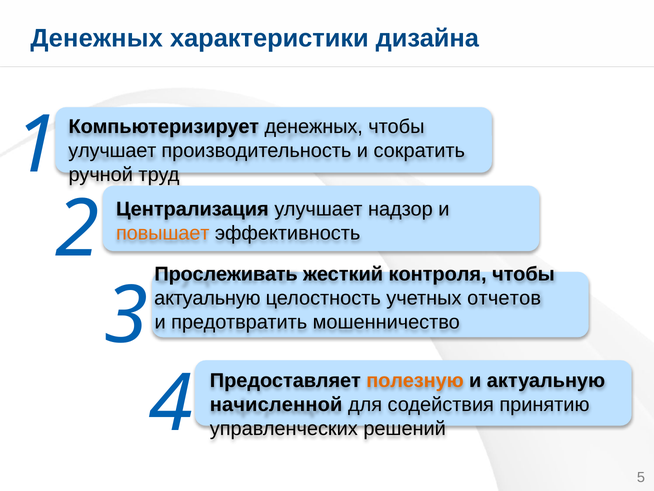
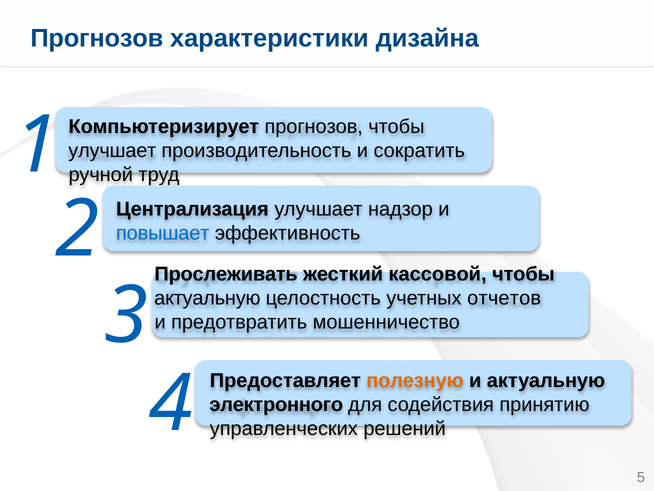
Денежных: Денежных -> Прогнозов (97, 38)
Компьютеризирует денежных: денежных -> прогнозов (314, 127)
повышает colour: orange -> blue (163, 233)
контроля: контроля -> кассовой (438, 274)
начисленной: начисленной -> электронного (276, 404)
